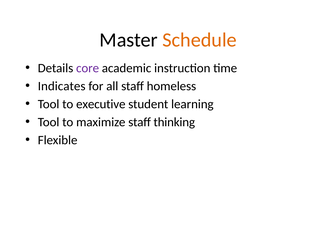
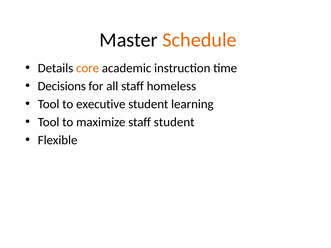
core colour: purple -> orange (88, 68)
Indicates: Indicates -> Decisions (62, 86)
staff thinking: thinking -> student (174, 122)
